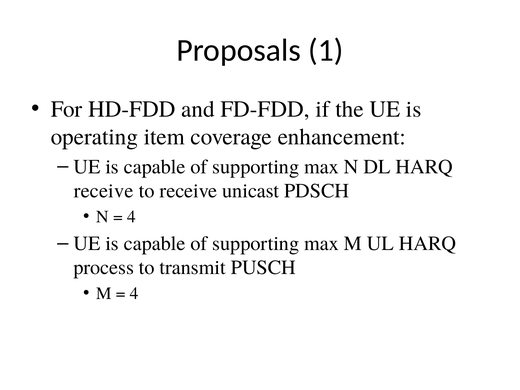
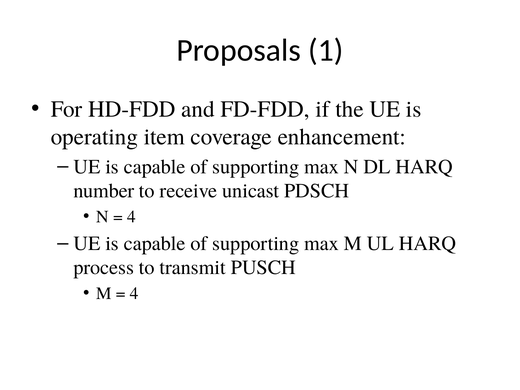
receive: receive -> number (104, 191)
